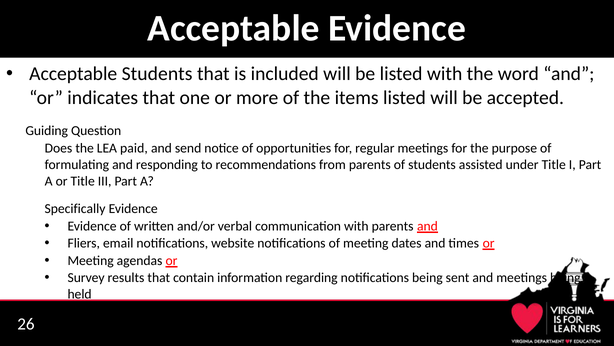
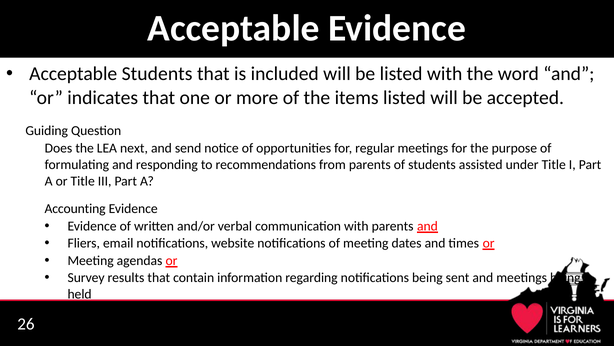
paid: paid -> next (134, 148)
Specifically: Specifically -> Accounting (75, 209)
